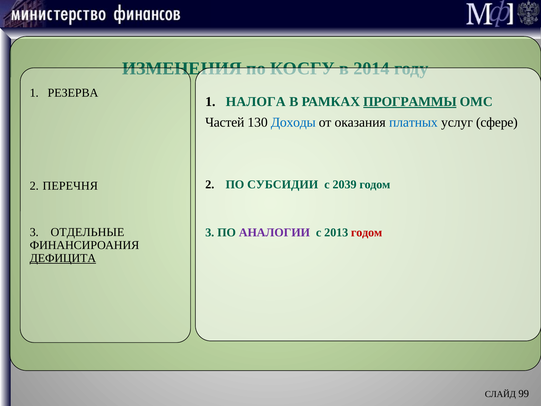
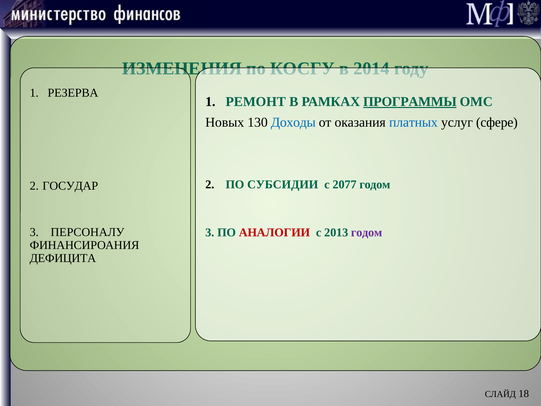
НАЛОГА: НАЛОГА -> РЕМОНТ (256, 102)
Частей: Частей -> Новых (225, 122)
2039: 2039 -> 2077 (345, 184)
ПЕРЕЧНЯ: ПЕРЕЧНЯ -> ГОСУДАР (70, 186)
ОТДЕЛЬНЫЕ: ОТДЕЛЬНЫЕ -> ПЕРСОНАЛУ (88, 232)
АНАЛОГИИ colour: purple -> red (274, 232)
годом colour: red -> purple (367, 232)
ДЕФИЦИТА underline: present -> none (63, 258)
99: 99 -> 18 (524, 393)
